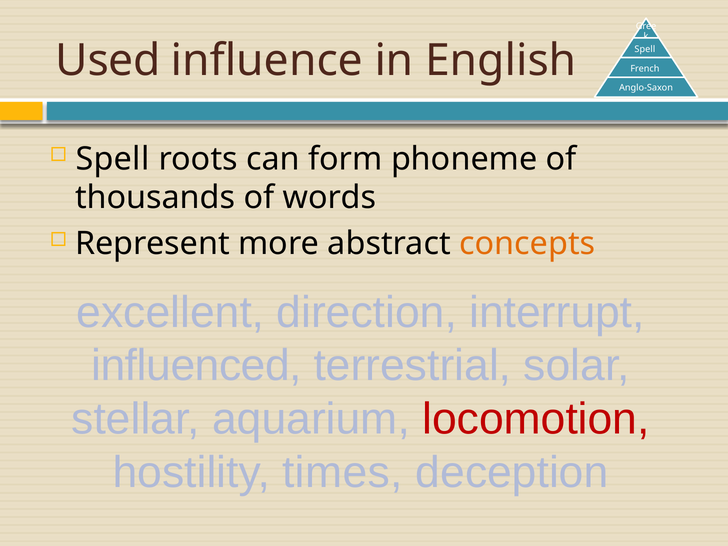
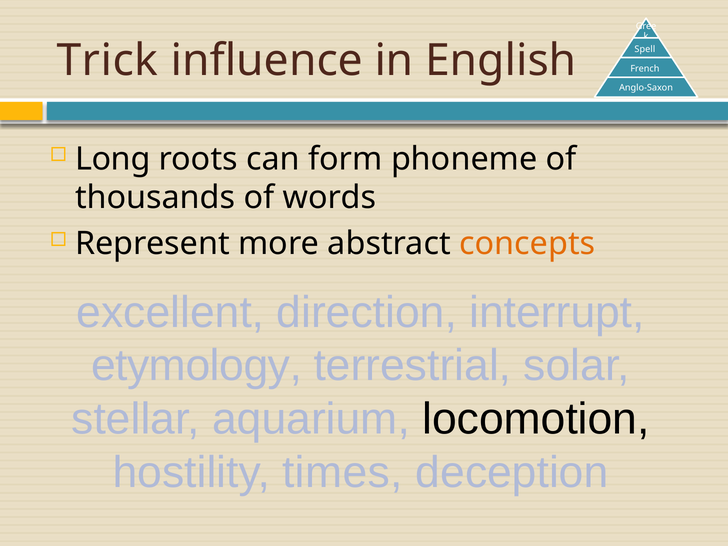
Used: Used -> Trick (107, 61)
Spell: Spell -> Long (113, 159)
influenced: influenced -> etymology (197, 366)
locomotion colour: red -> black (536, 419)
